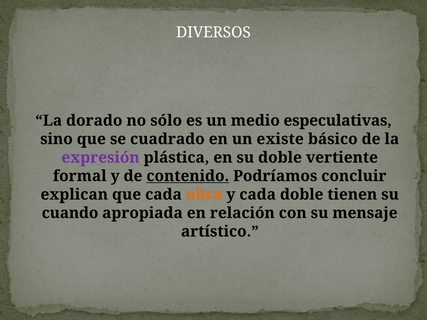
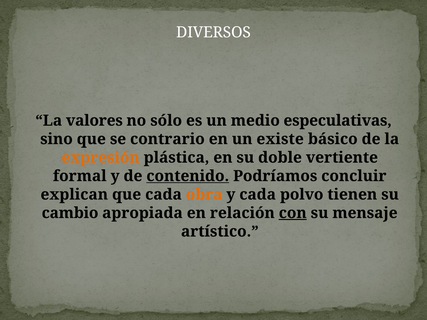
dorado: dorado -> valores (94, 121)
cuadrado: cuadrado -> contrario (167, 139)
expresión colour: purple -> orange (101, 158)
cada doble: doble -> polvo (302, 195)
cuando: cuando -> cambio (70, 213)
con underline: none -> present (293, 213)
